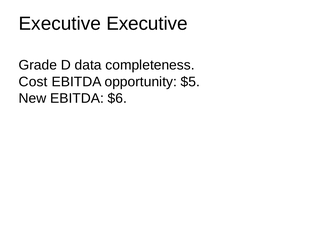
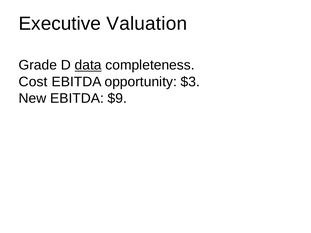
Executive Executive: Executive -> Valuation (147, 24)
data underline: none -> present (88, 65)
$5: $5 -> $3 (190, 82)
$6: $6 -> $9 (117, 98)
